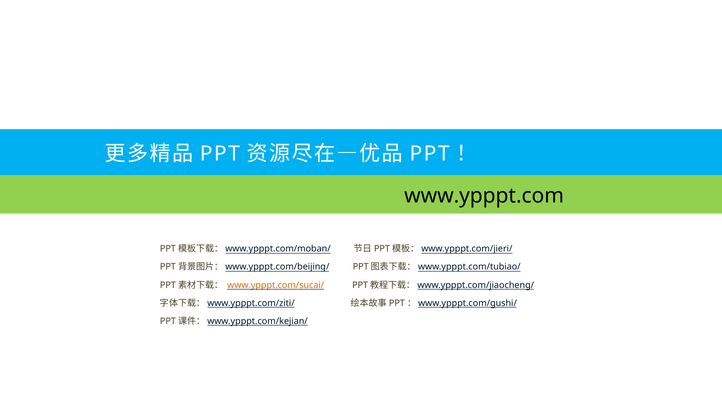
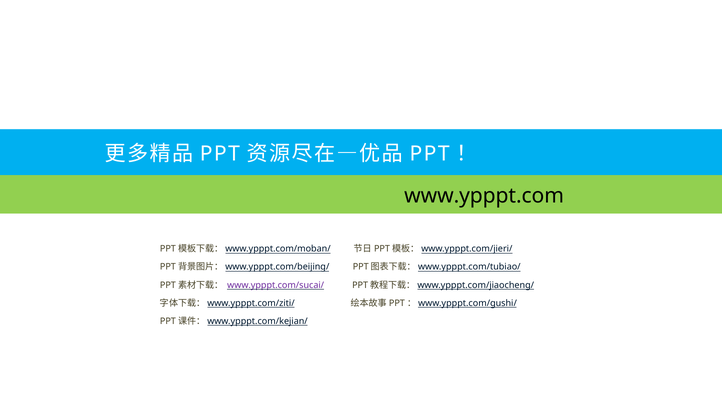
www.ypppt.com/sucai/ colour: orange -> purple (276, 285)
